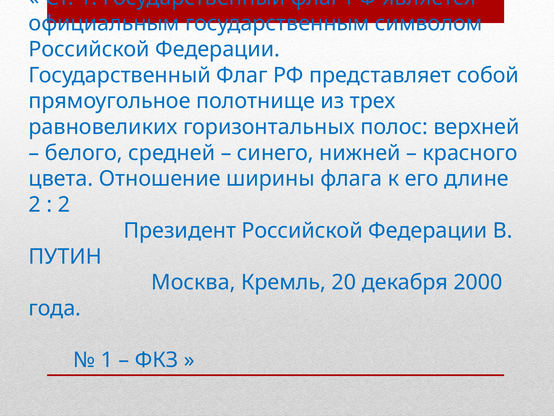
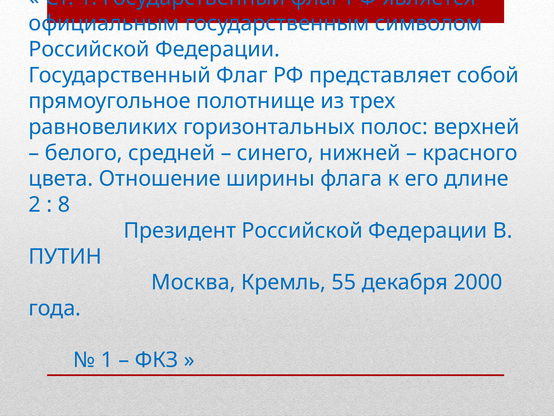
2: 2 -> 8 (64, 205)
20: 20 -> 55 (344, 282)
